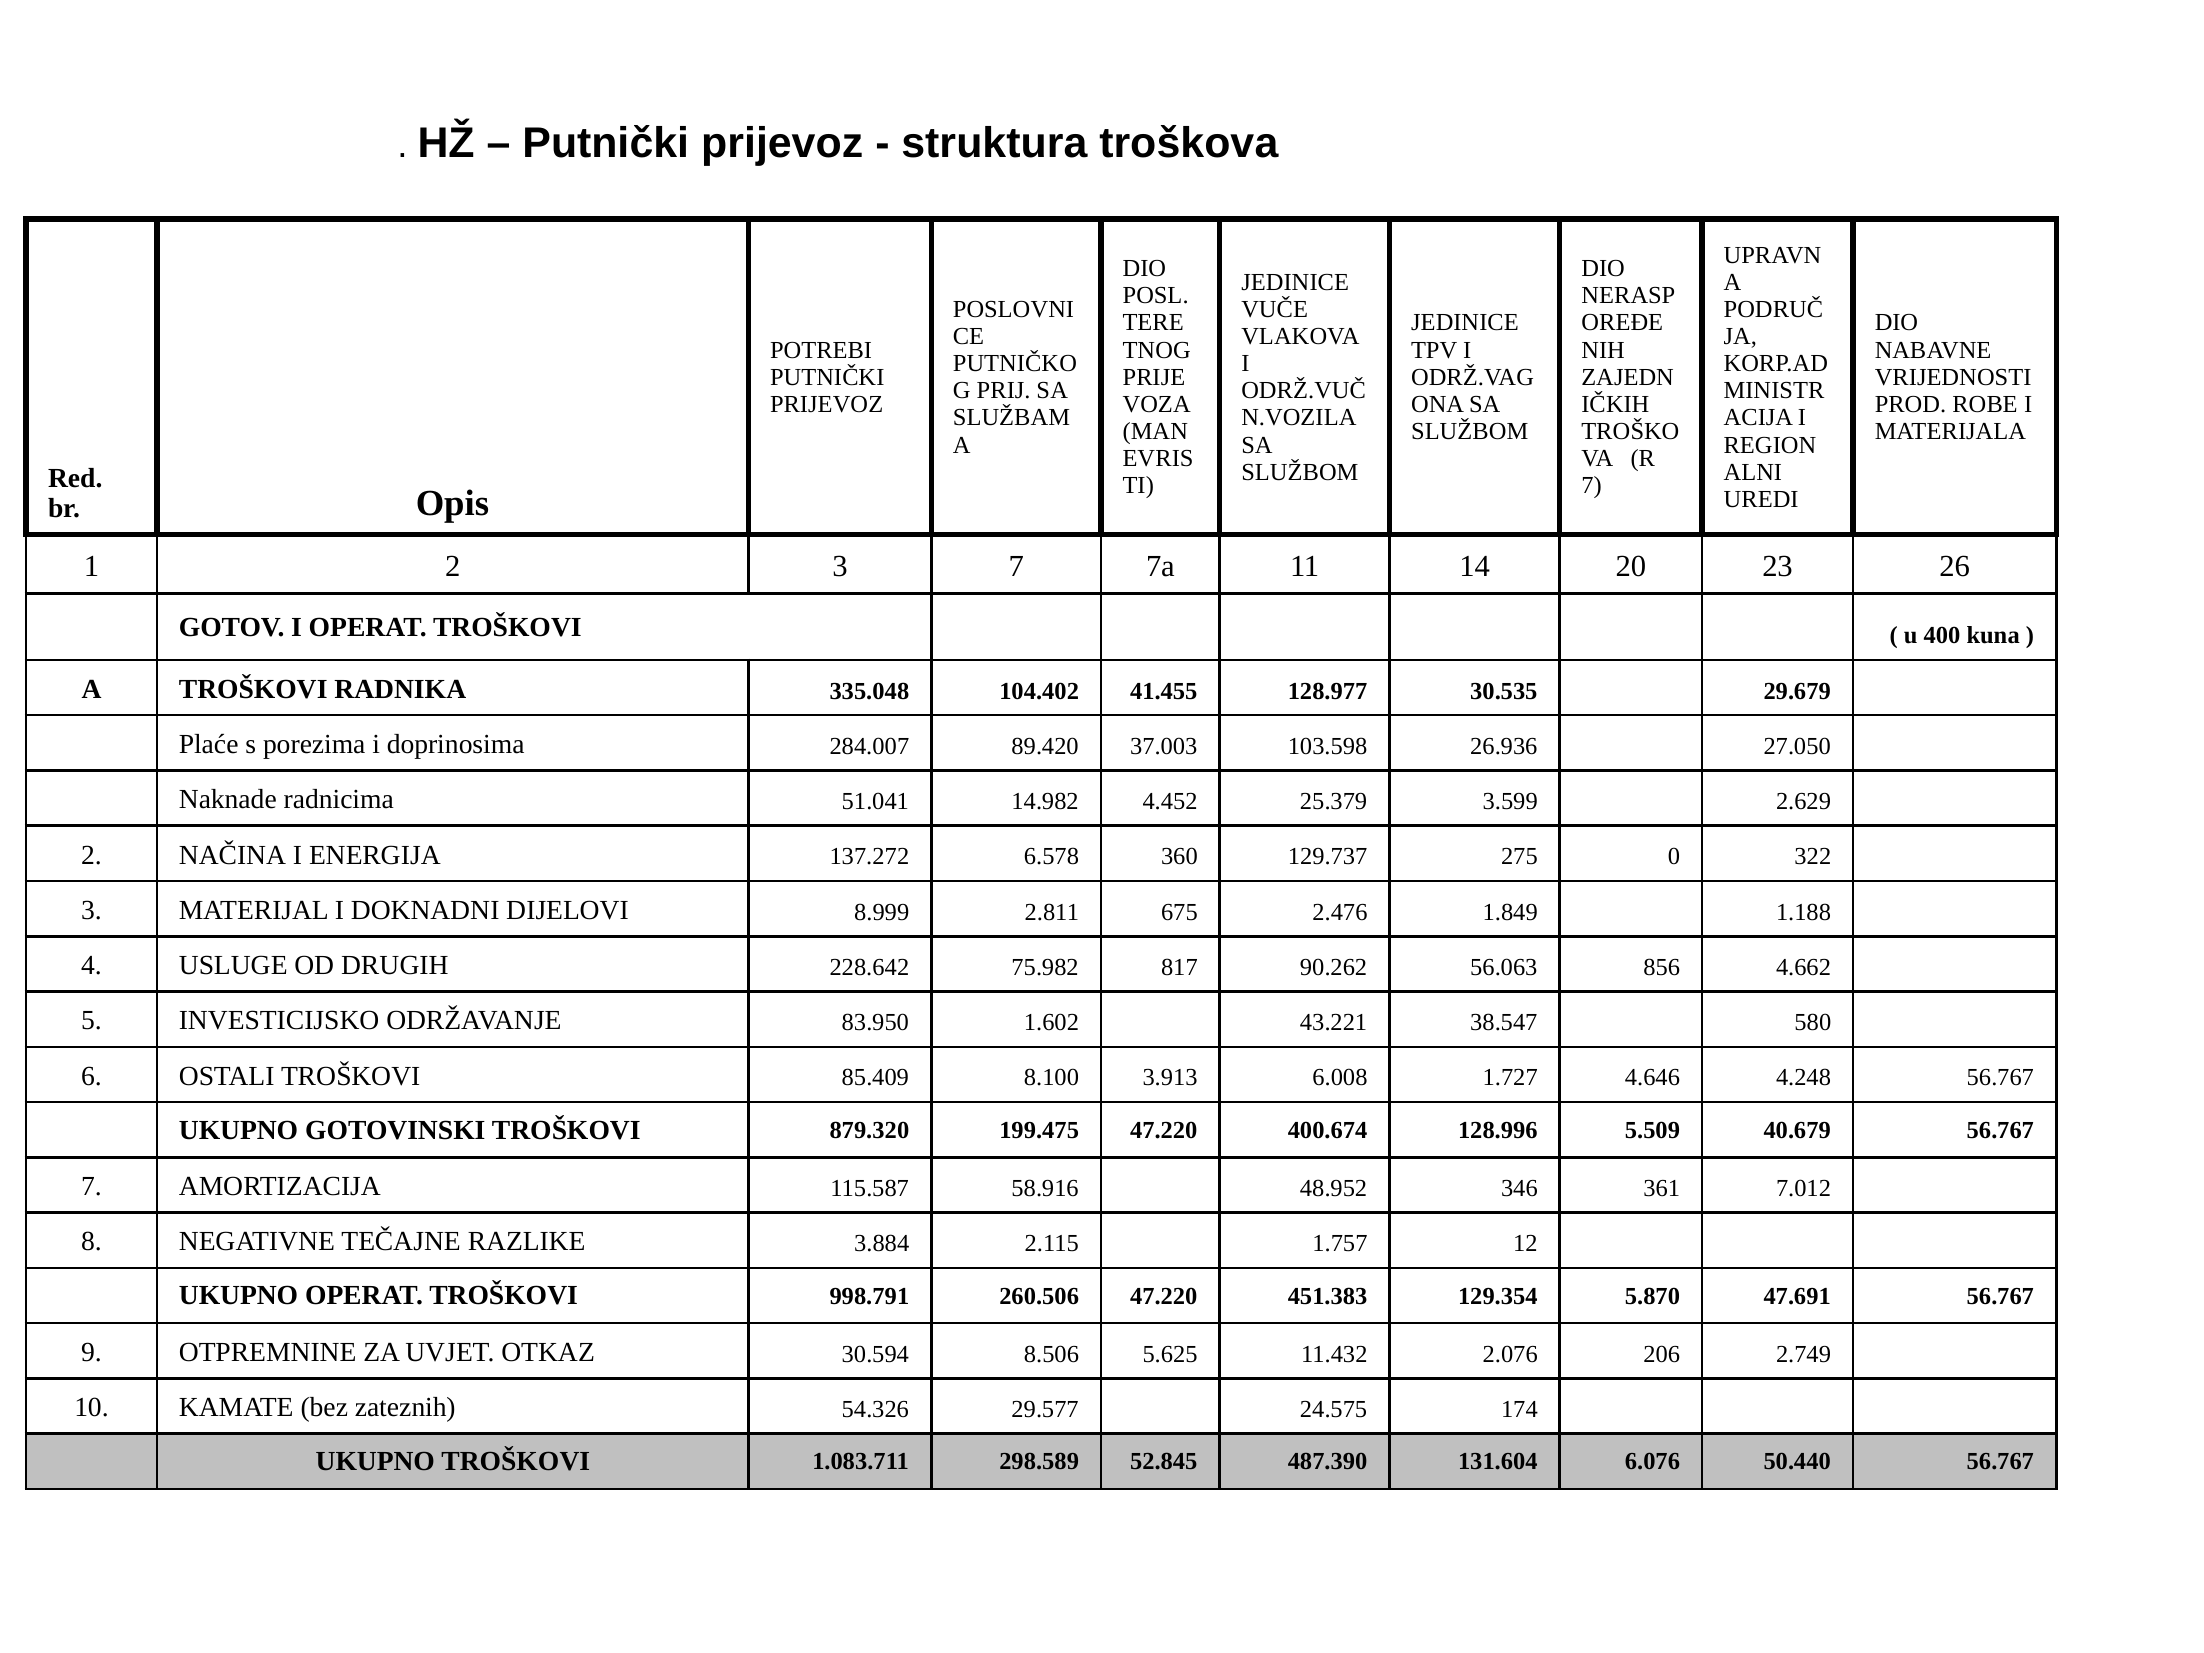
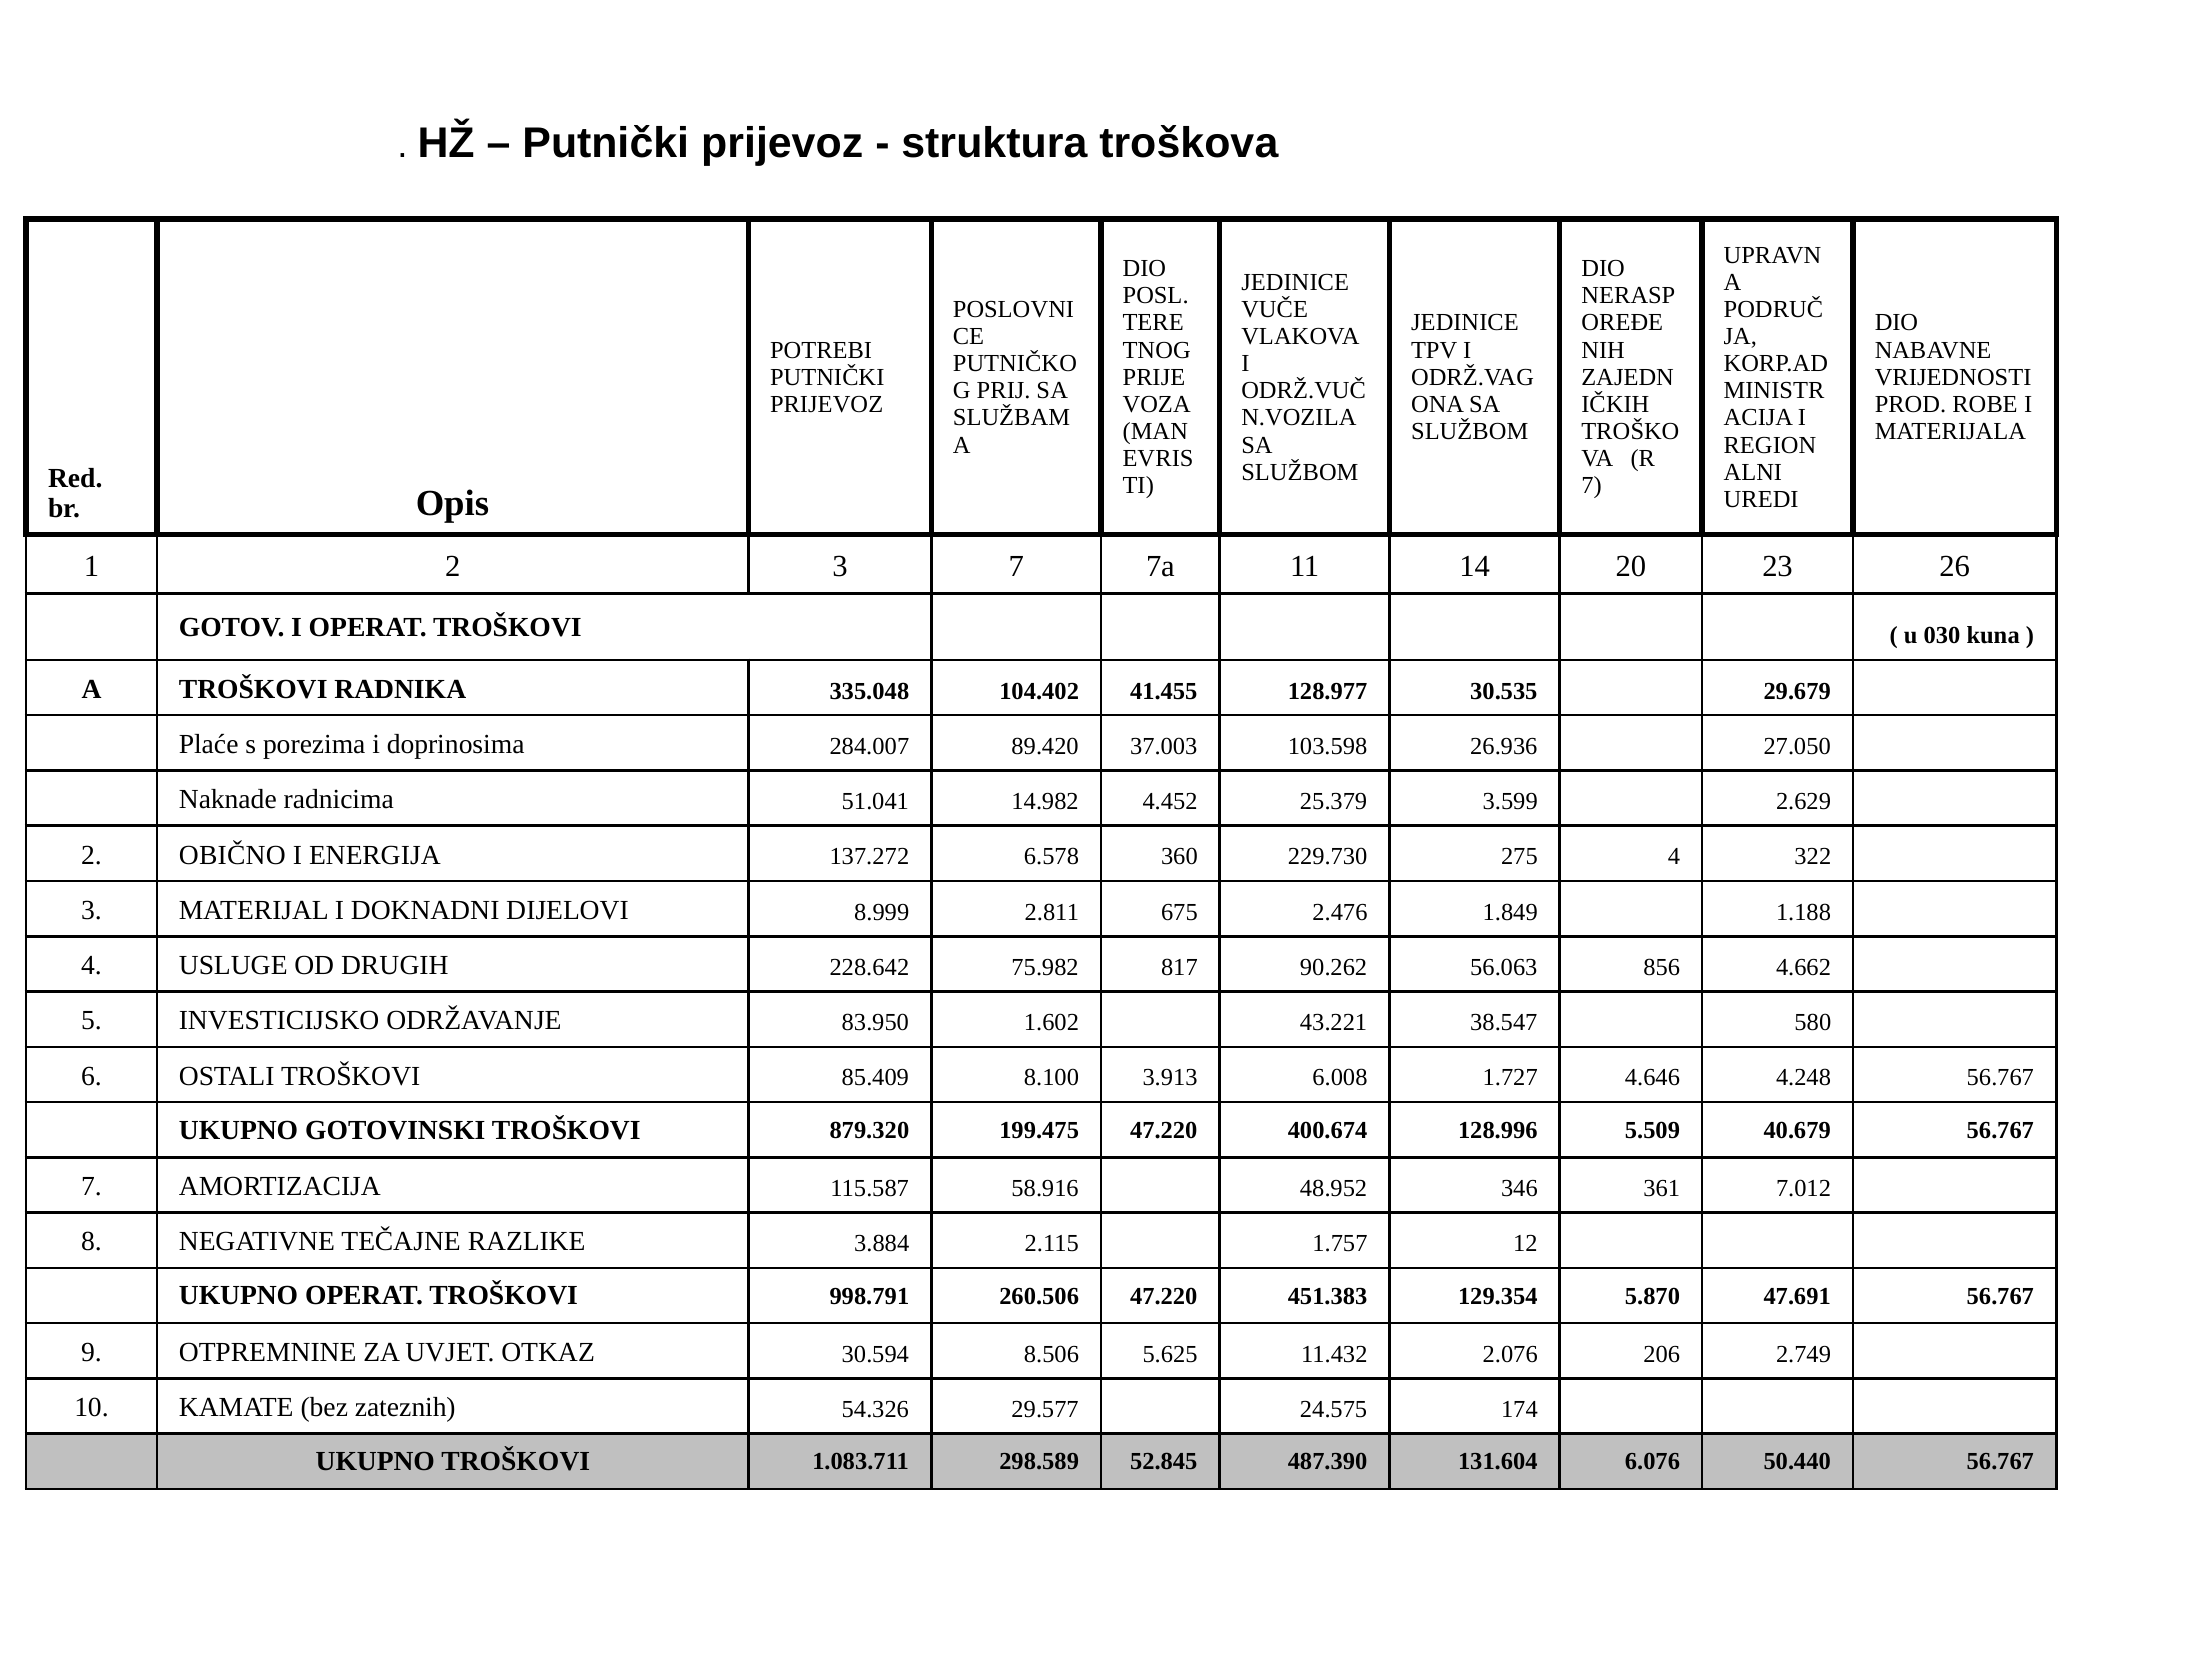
400: 400 -> 030 (1942, 636)
NAČINA: NAČINA -> OBIČNO (232, 855)
129.737: 129.737 -> 229.730 (1328, 857)
275 0: 0 -> 4 (1674, 857)
